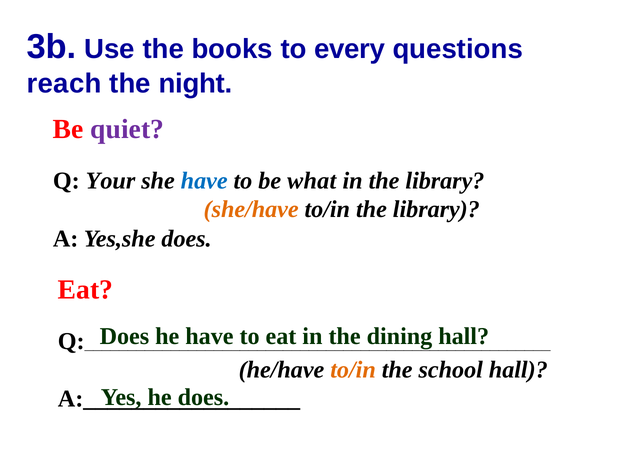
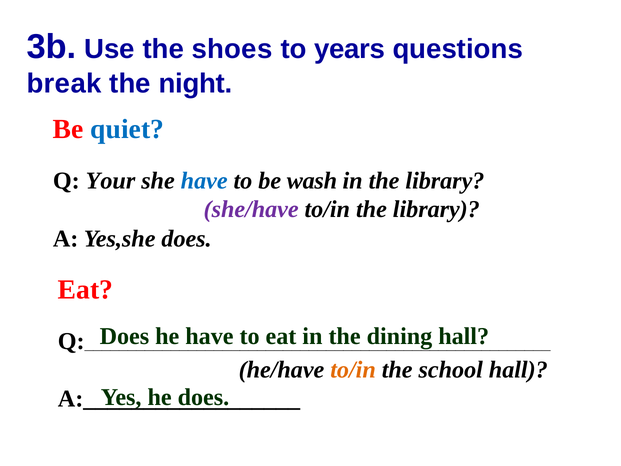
books: books -> shoes (232, 49)
every: every -> years (350, 49)
reach: reach -> break (64, 84)
quiet colour: purple -> blue (127, 129)
what: what -> wash (312, 181)
she/have colour: orange -> purple (251, 209)
